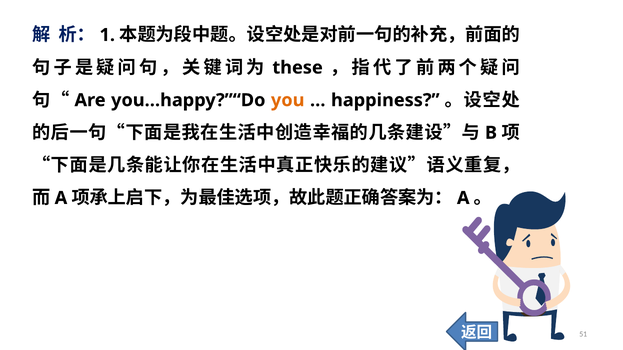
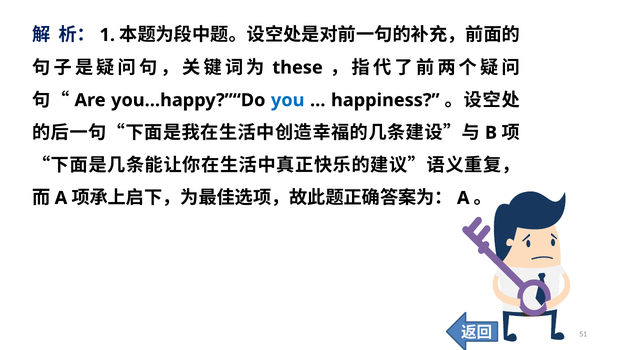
you colour: orange -> blue (288, 100)
